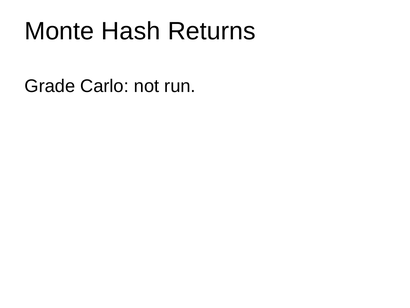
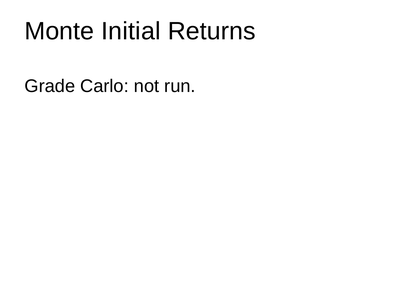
Hash: Hash -> Initial (131, 31)
